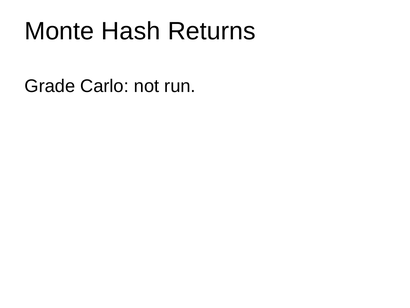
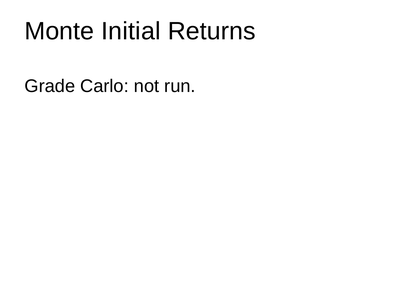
Hash: Hash -> Initial (131, 31)
